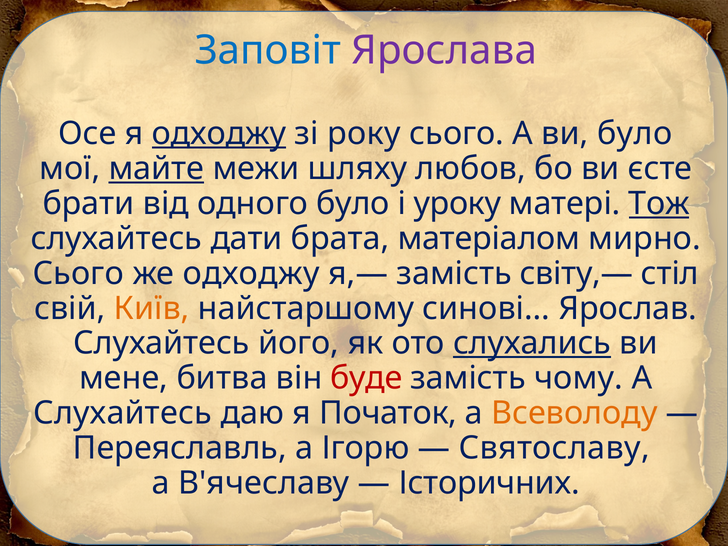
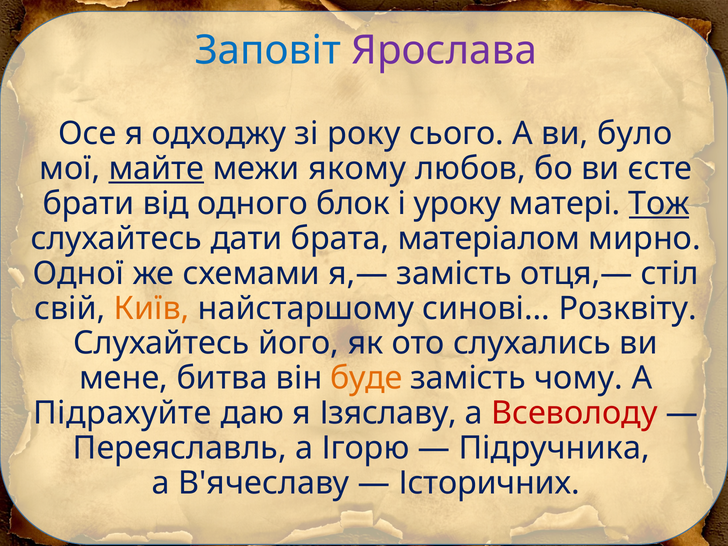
одходжу underline: present -> none (219, 133)
шляху: шляху -> якому (357, 168)
одного було: було -> блок (353, 203)
Сього: Сього -> Одної (78, 273)
же одходжу: одходжу -> схемами (251, 273)
світу,—: світу,— -> отця,— (576, 273)
Ярослав: Ярослав -> Розквіту (628, 308)
слухались underline: present -> none (532, 343)
буде colour: red -> orange (366, 378)
Слухайтесь: Слухайтесь -> Підрахуйте (122, 413)
Початок: Початок -> Ізяславу (388, 413)
Всеволоду colour: orange -> red (574, 413)
Святославу: Святославу -> Підручника (554, 448)
